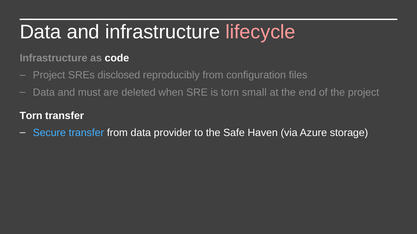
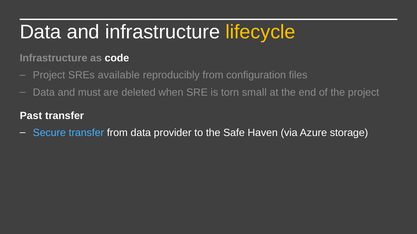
lifecycle colour: pink -> yellow (260, 32)
disclosed: disclosed -> available (119, 75)
Torn: Torn -> Past (31, 116)
